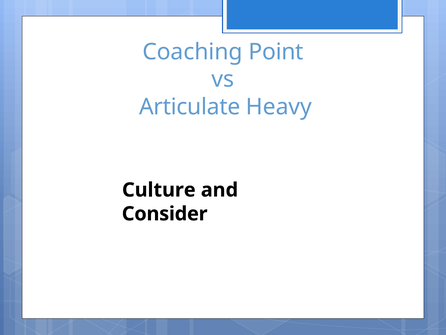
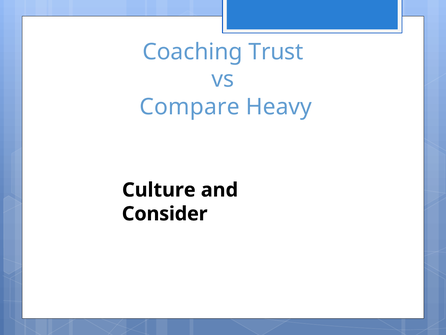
Point: Point -> Trust (276, 52)
Articulate: Articulate -> Compare (190, 107)
